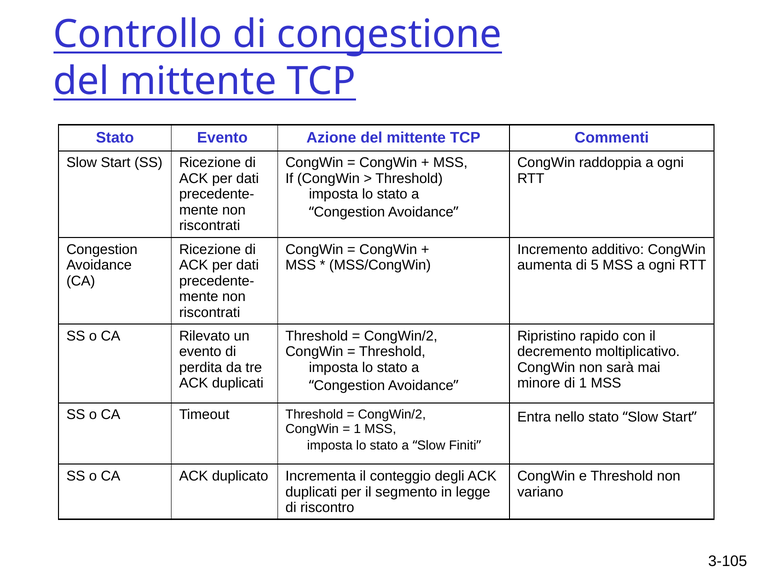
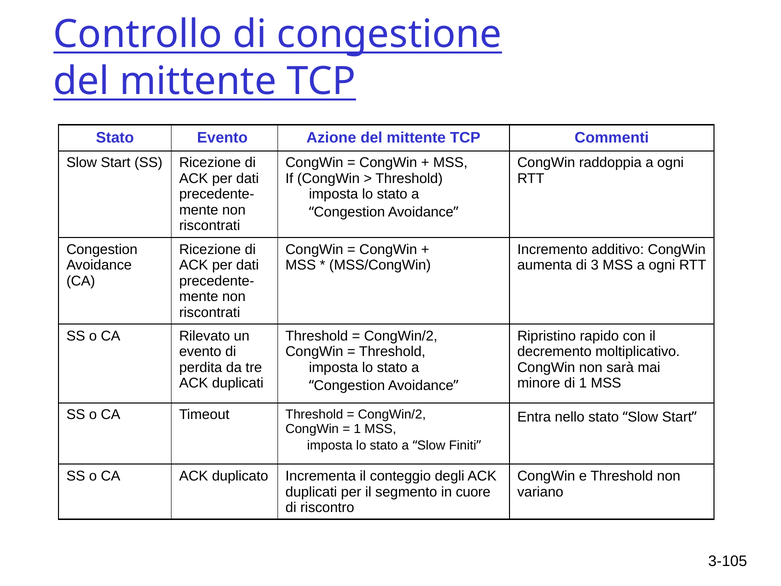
5: 5 -> 3 (595, 265)
legge: legge -> cuore (473, 492)
